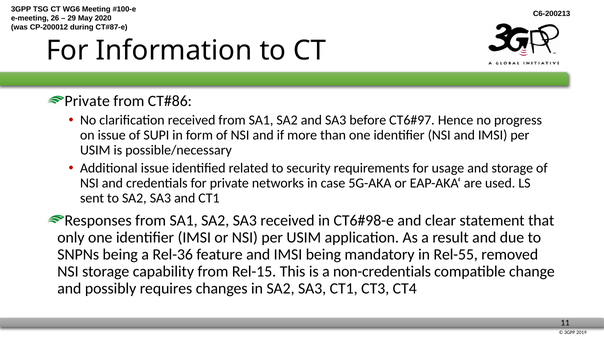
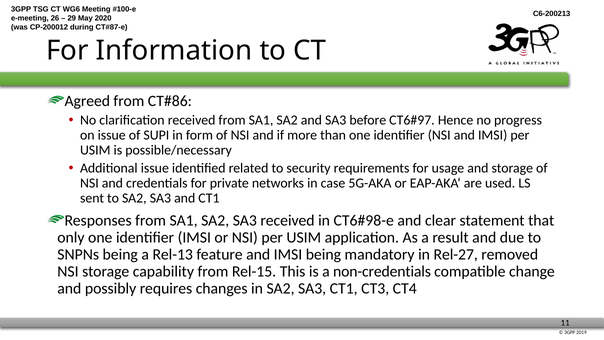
Private: Private -> Agreed (87, 101)
Rel-36: Rel-36 -> Rel-13 (173, 254)
Rel-55: Rel-55 -> Rel-27 (456, 254)
